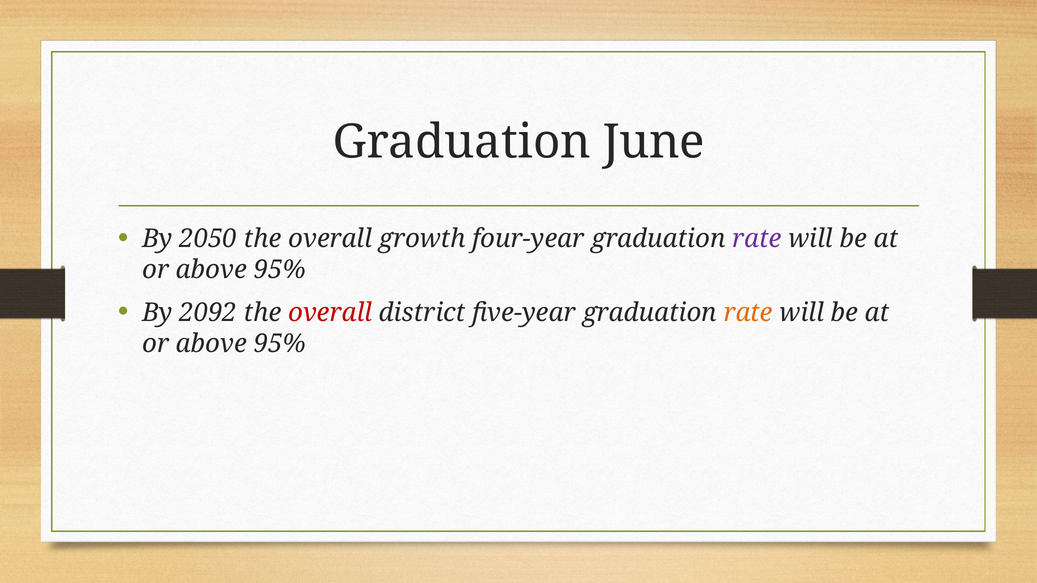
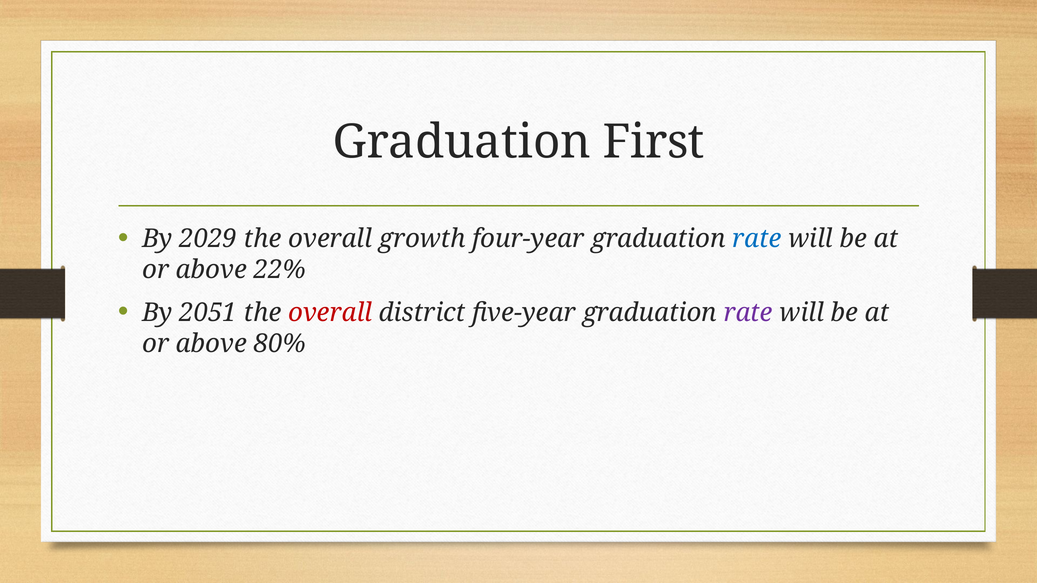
June: June -> First (654, 142)
2050: 2050 -> 2029 (208, 239)
rate colour: purple -> blue (757, 239)
95%: 95% -> 22% (280, 270)
2092: 2092 -> 2051 (208, 313)
rate colour: orange -> purple (748, 313)
95%: 95% -> 80% (280, 344)
